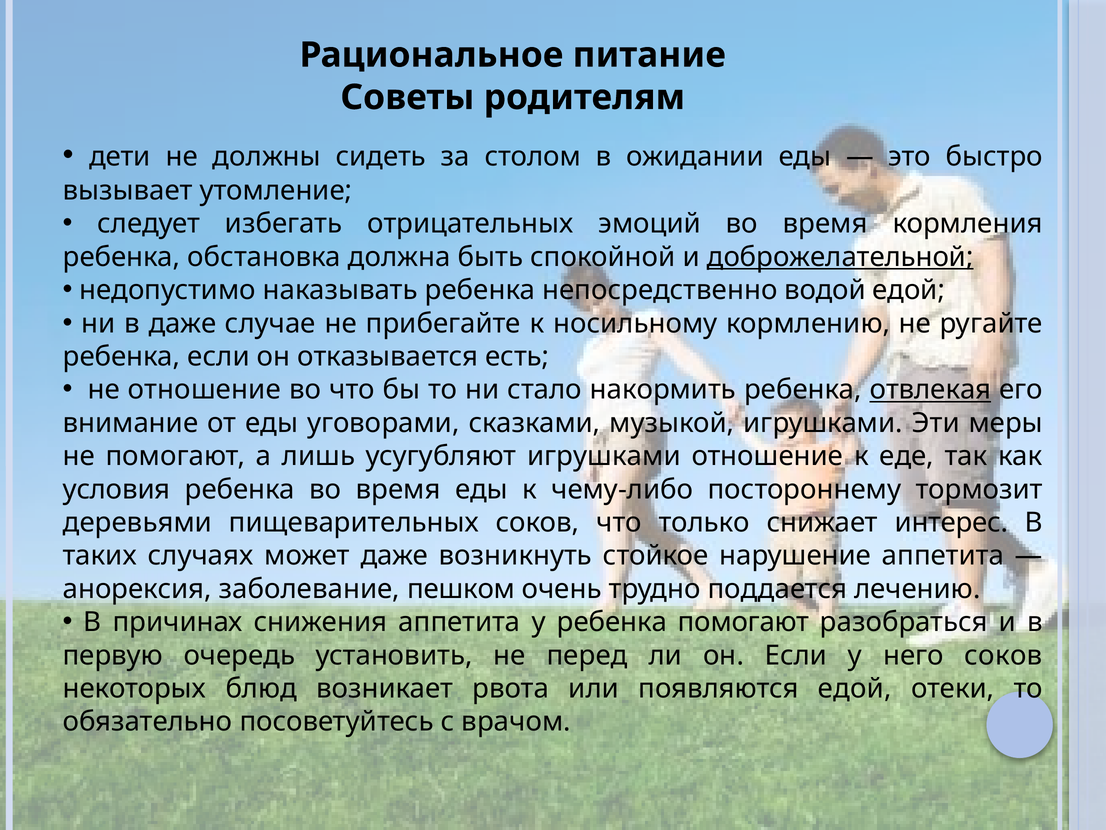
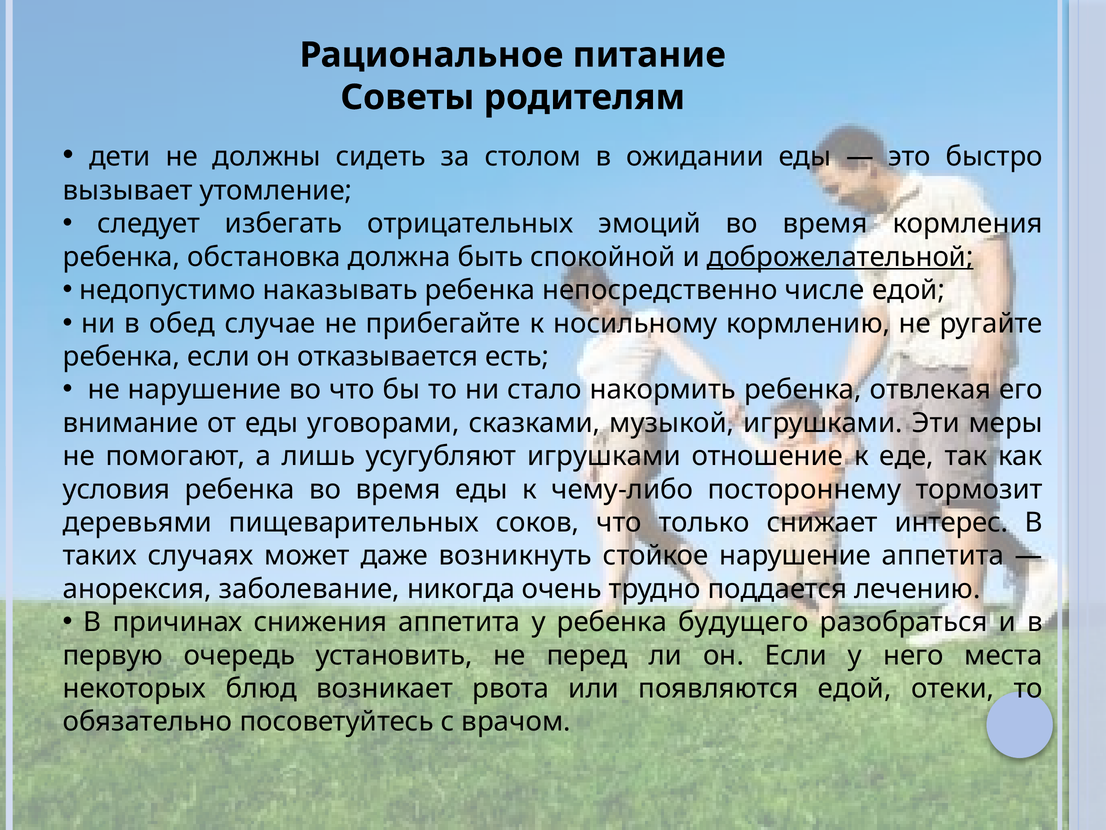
водой: водой -> числе (825, 290)
в даже: даже -> обед (182, 323)
не отношение: отношение -> нарушение (204, 390)
отвлекая underline: present -> none (931, 390)
пешком: пешком -> никогда (461, 589)
ребенка помогают: помогают -> будущего (743, 622)
него соков: соков -> места (1004, 655)
